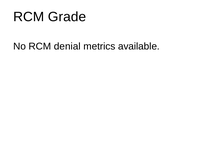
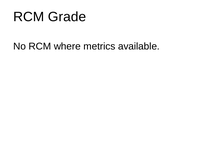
denial: denial -> where (67, 47)
